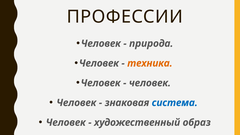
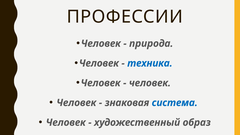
техника colour: orange -> blue (150, 63)
